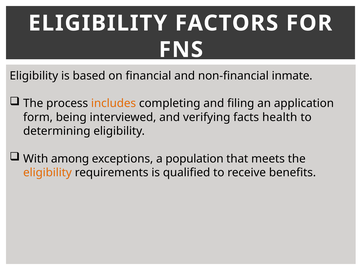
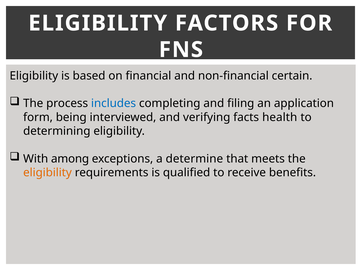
inmate: inmate -> certain (292, 76)
includes colour: orange -> blue (114, 104)
population: population -> determine (194, 159)
